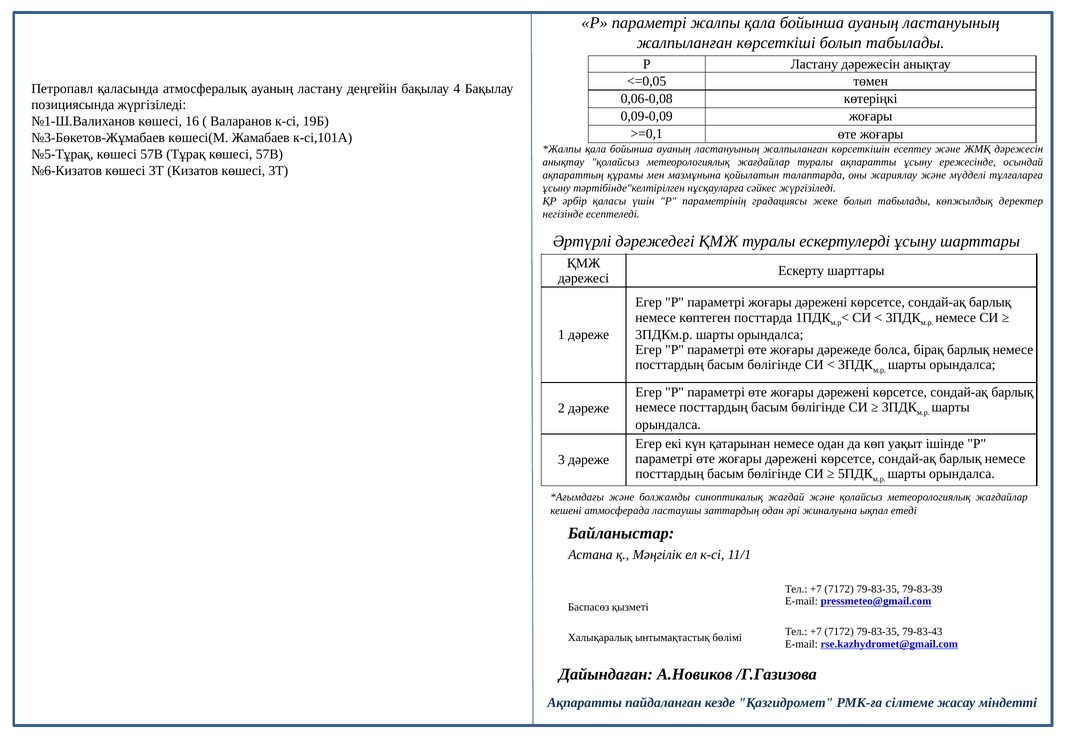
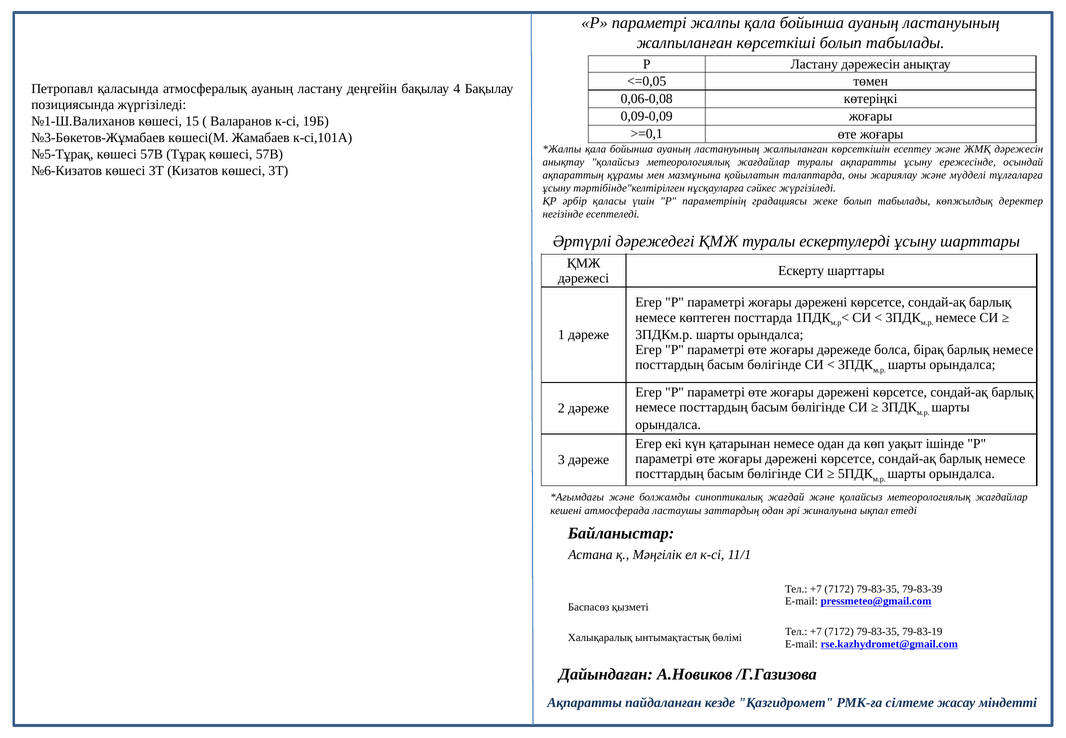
16: 16 -> 15 (192, 121)
79-83-43: 79-83-43 -> 79-83-19 (922, 632)
